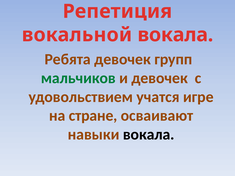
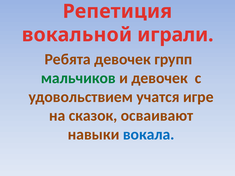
вокальной вокала: вокала -> играли (175, 35)
стране: стране -> сказок (93, 116)
вокала colour: black -> blue (149, 135)
